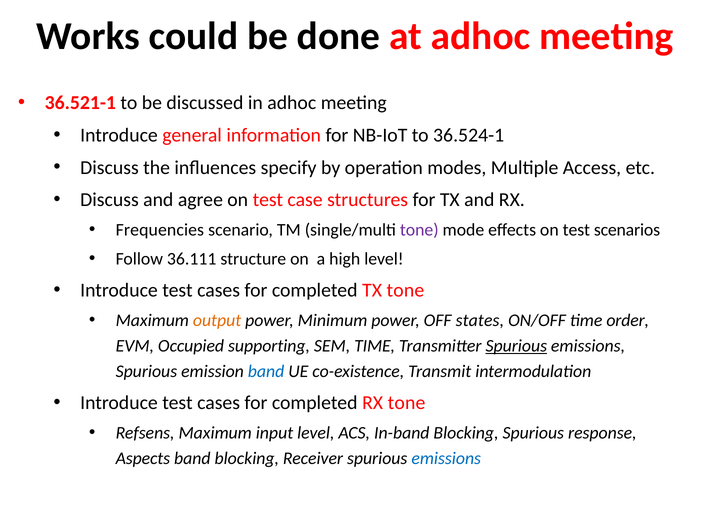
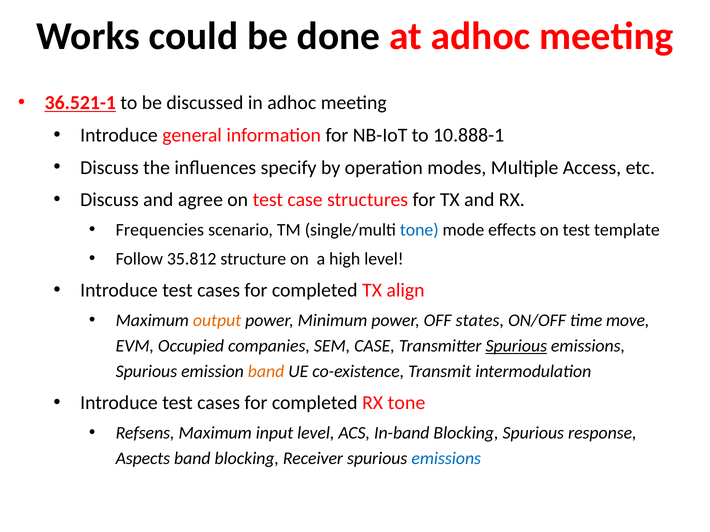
36.521-1 underline: none -> present (80, 103)
36.524-1: 36.524-1 -> 10.888-1 (469, 135)
tone colour: purple -> blue (419, 230)
scenarios: scenarios -> template (627, 230)
36.111: 36.111 -> 35.812 (192, 259)
TX tone: tone -> align (406, 291)
order: order -> move (628, 321)
supporting: supporting -> companies (269, 346)
SEM TIME: TIME -> CASE (375, 346)
band colour: blue -> orange (266, 372)
